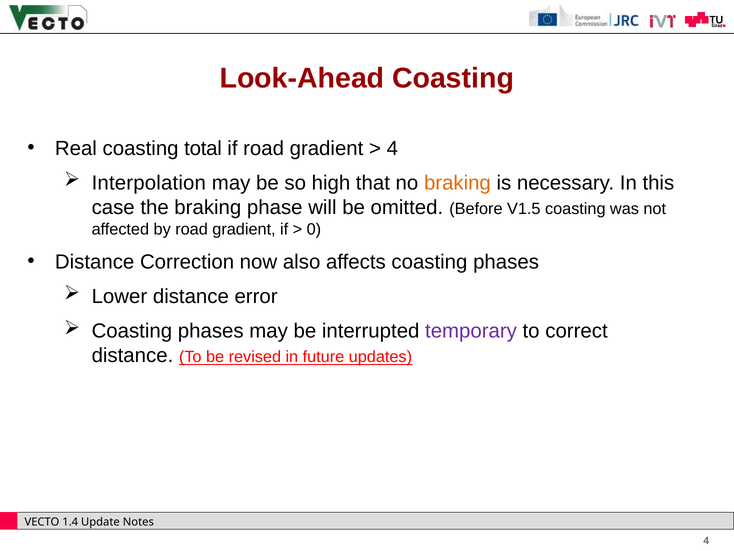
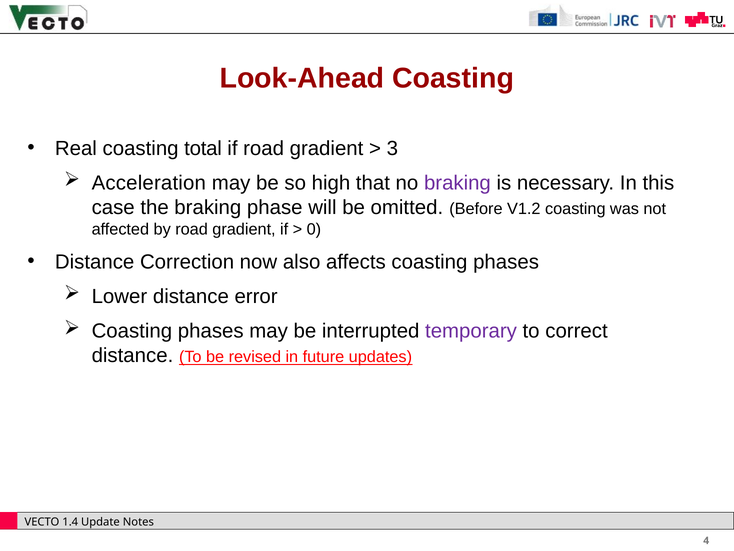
4: 4 -> 3 (392, 148)
Interpolation: Interpolation -> Acceleration (149, 183)
braking colour: orange -> purple (457, 183)
V1.5: V1.5 -> V1.2 (524, 209)
